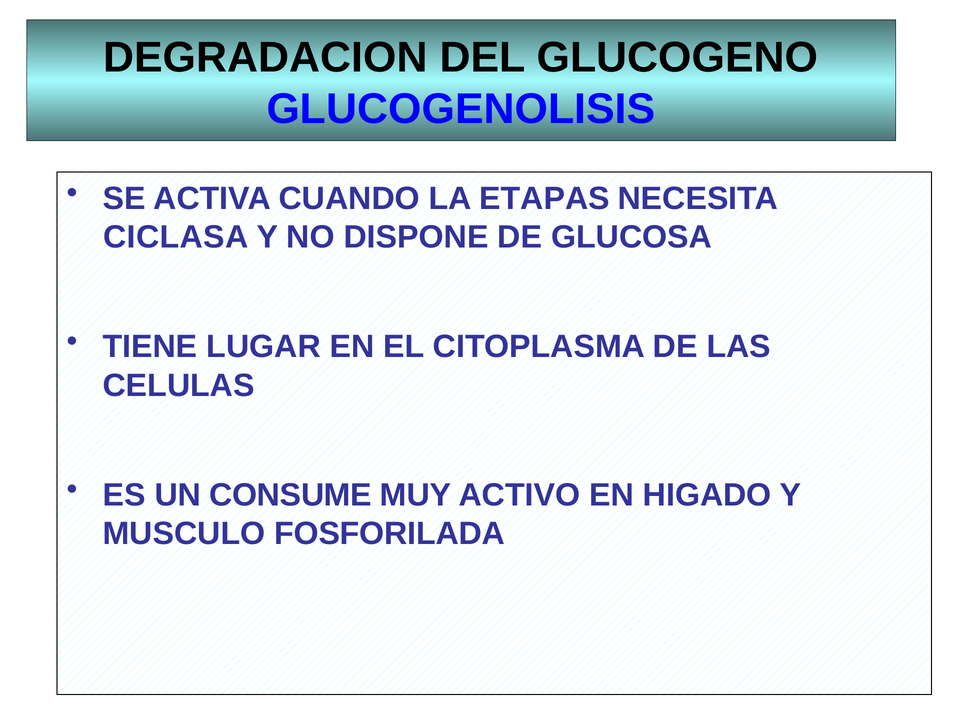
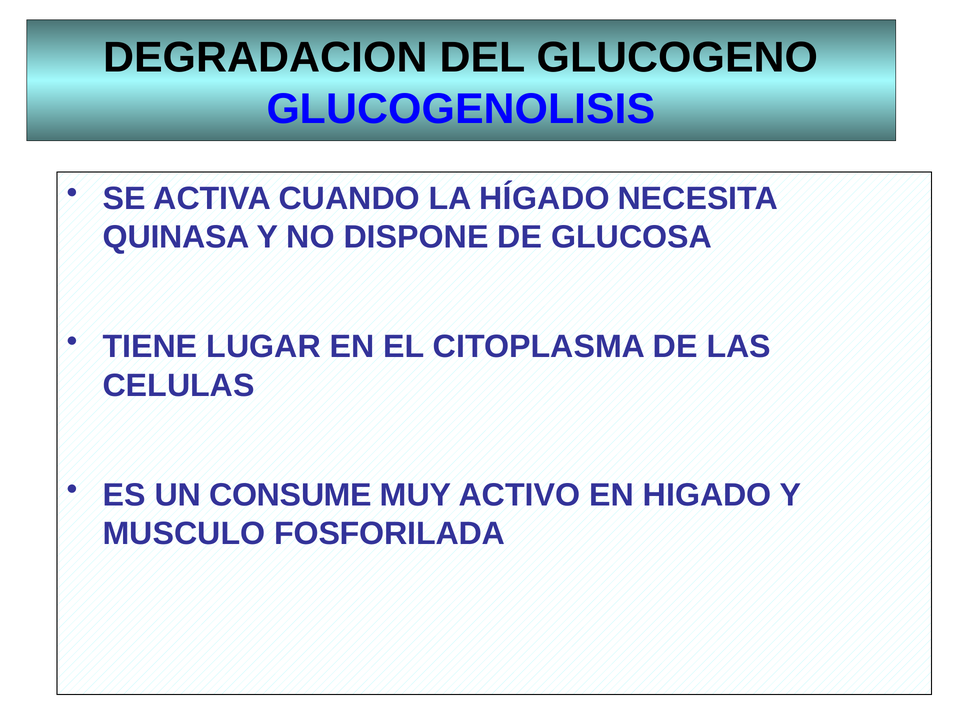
ETAPAS: ETAPAS -> HÍGADO (544, 198)
CICLASA: CICLASA -> QUINASA (176, 237)
